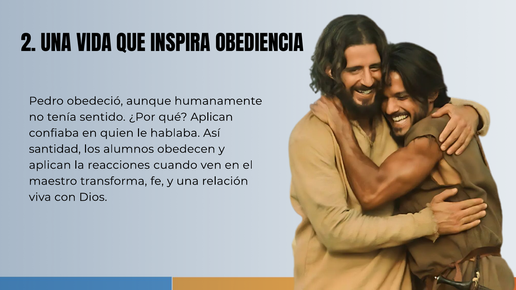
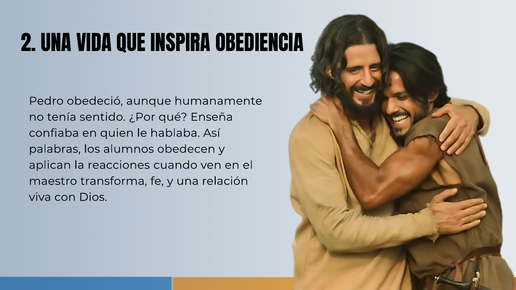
qué Aplican: Aplican -> Enseña (212, 117)
santidad: santidad -> palabras (55, 149)
